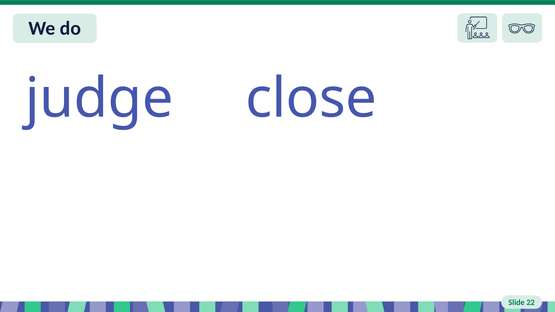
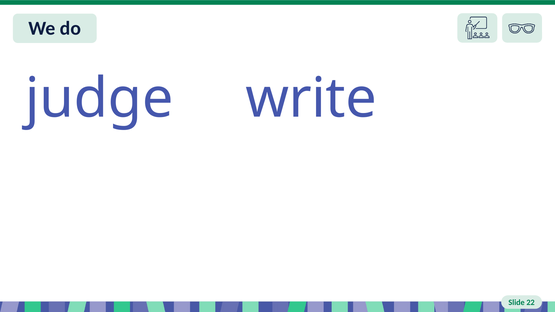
close: close -> write (311, 99)
